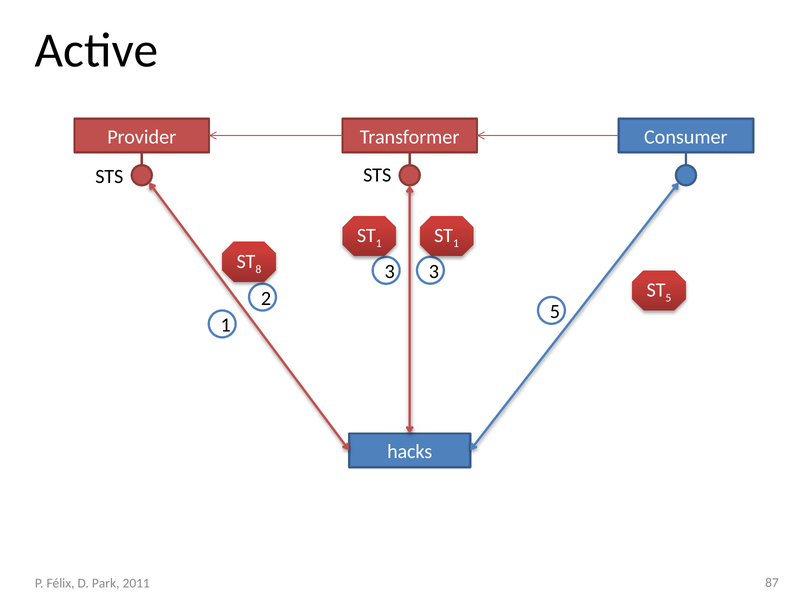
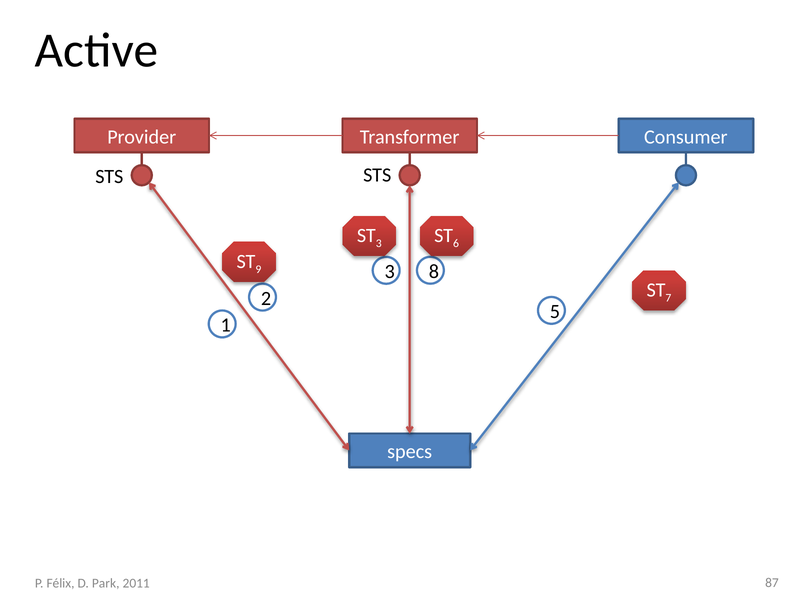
1: 1 -> 3 (379, 244)
1: 1 -> 6 (456, 244)
8: 8 -> 9 (258, 269)
3 3: 3 -> 8 (434, 272)
5: 5 -> 7 (668, 298)
hacks: hacks -> specs (410, 452)
